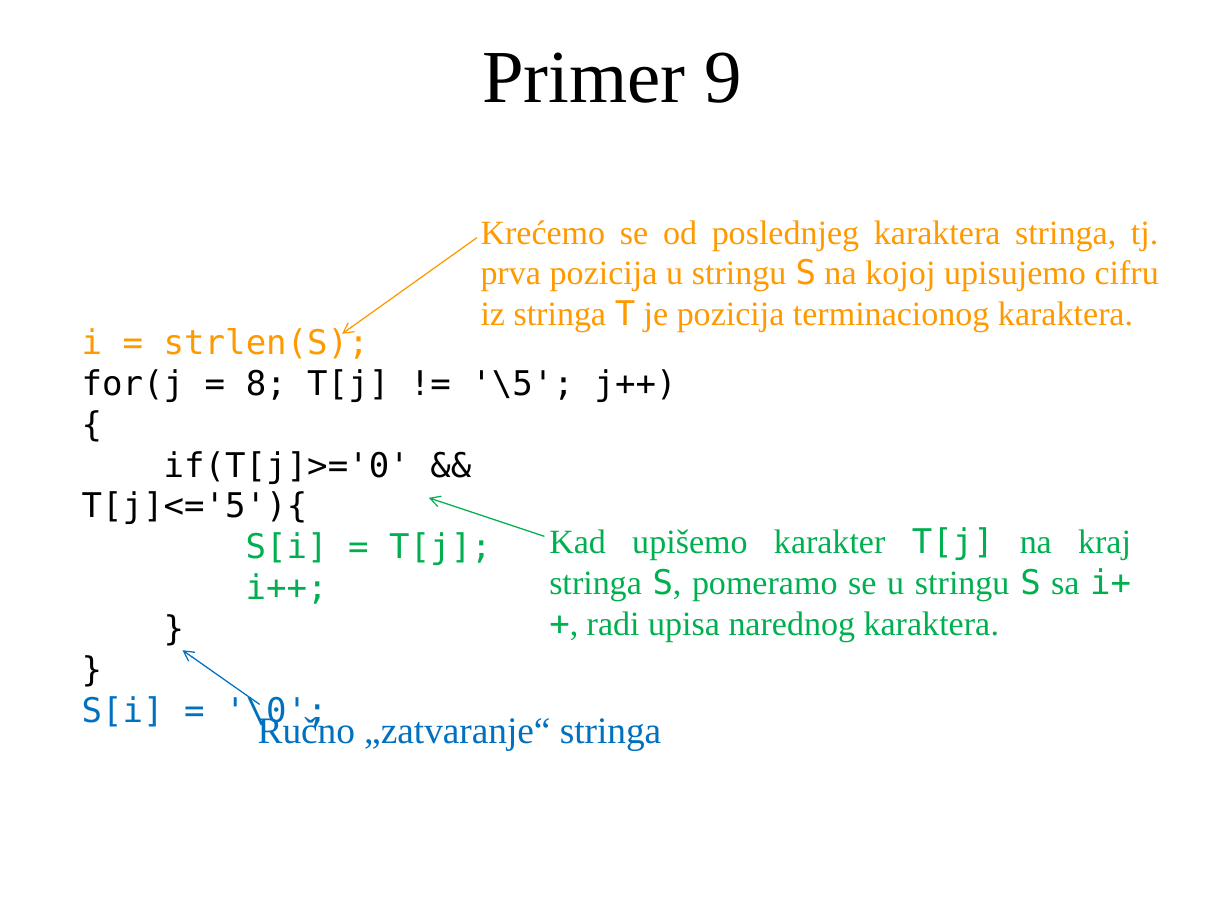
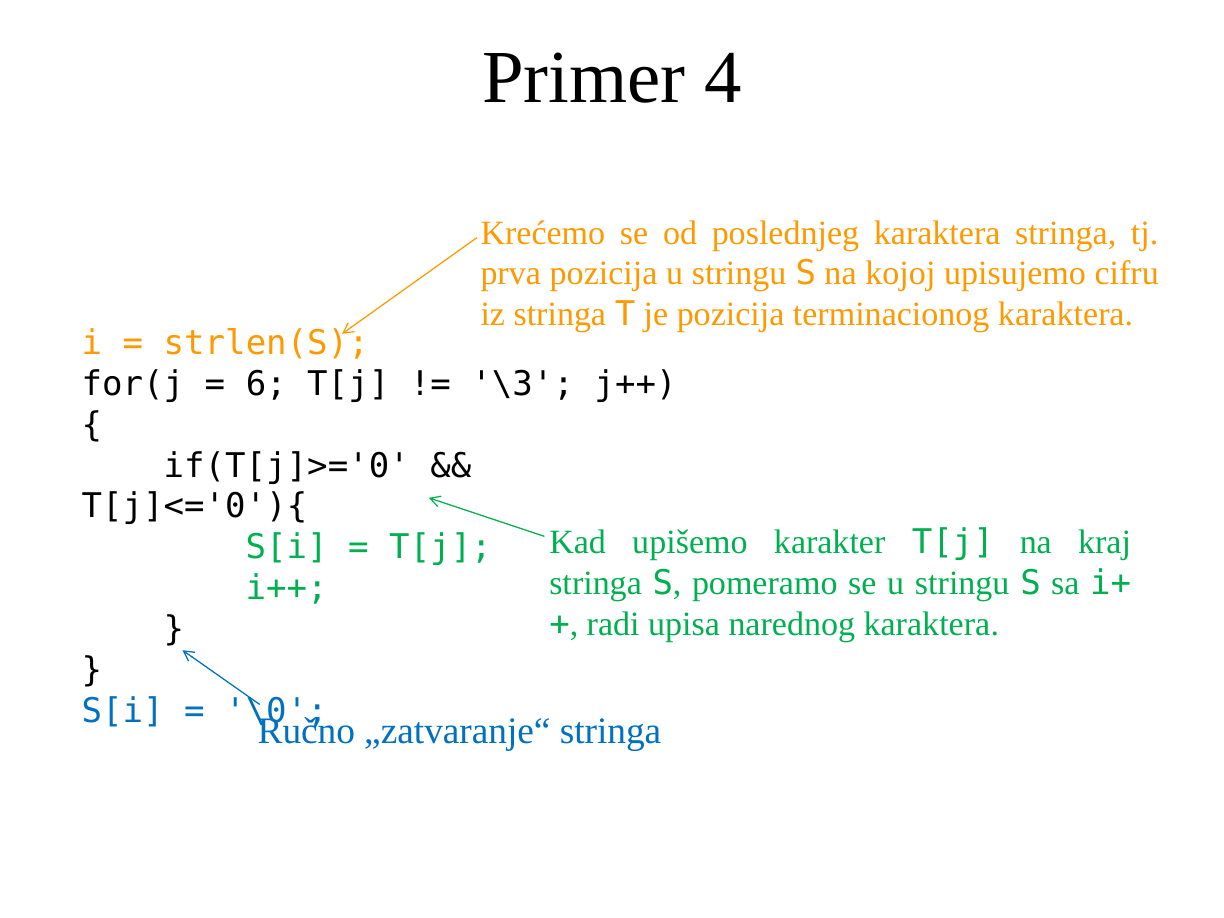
9: 9 -> 4 (723, 78)
8: 8 -> 6 (266, 384)
\5: \5 -> \3 (523, 384)
T[j]<='5'){: T[j]<='5'){ -> T[j]<='0'){ (194, 507)
